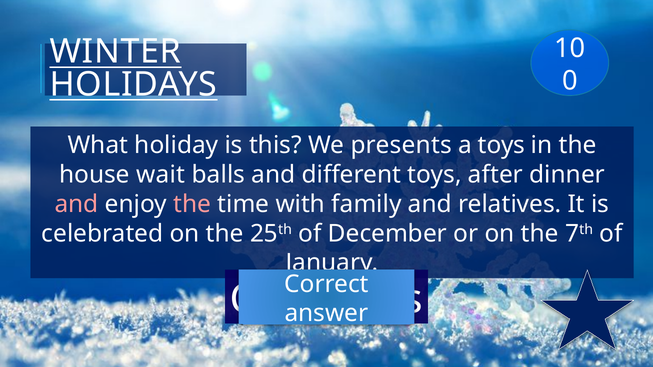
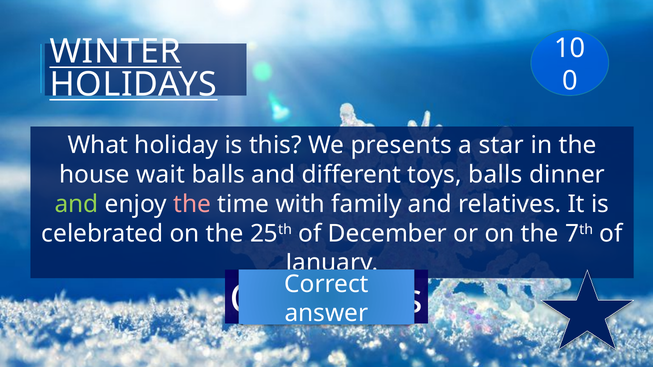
a toys: toys -> star (501, 146)
toys after: after -> balls (495, 175)
and colour: pink -> light green (77, 204)
